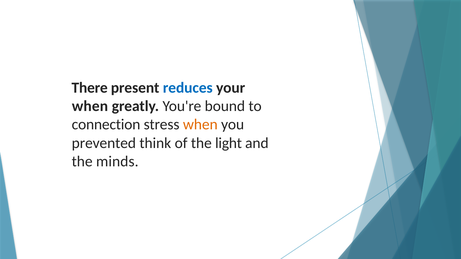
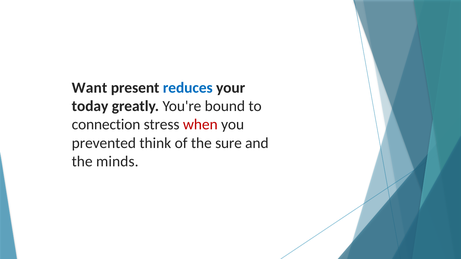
There: There -> Want (89, 88)
when: when -> today (90, 106)
when colour: orange -> red (200, 125)
light: light -> sure (229, 143)
